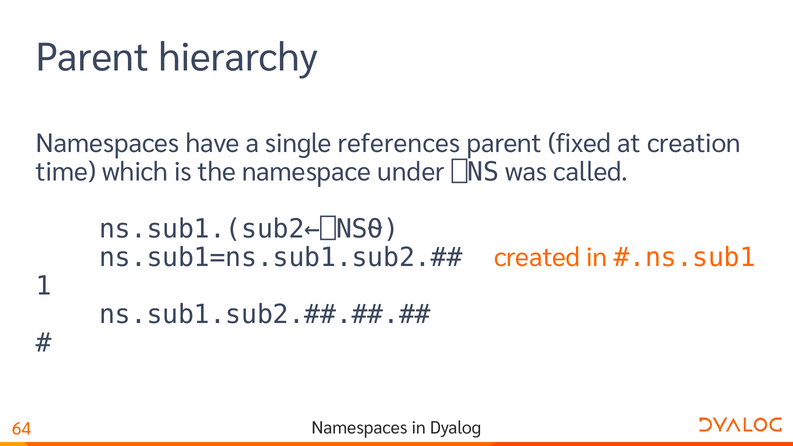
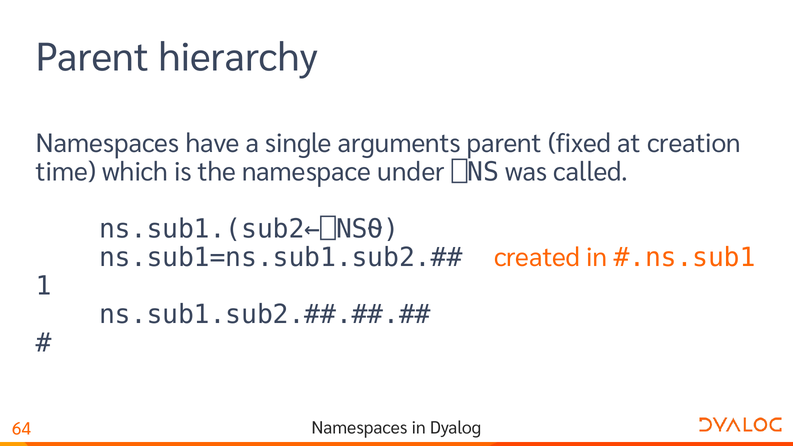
references: references -> arguments (399, 144)
